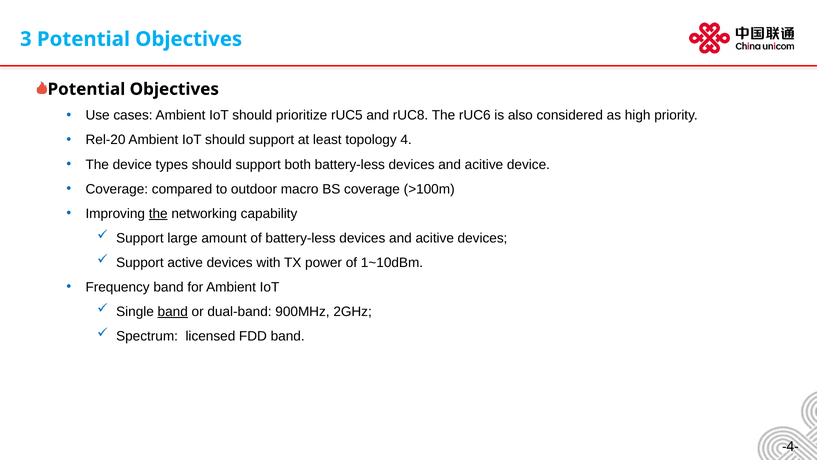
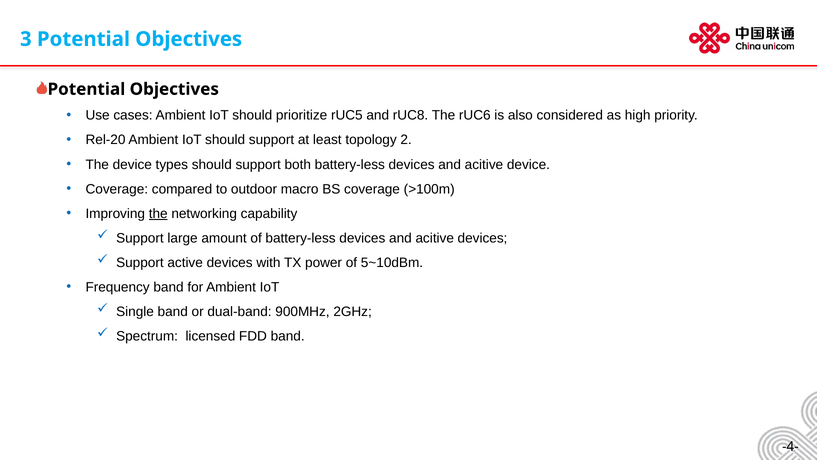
4: 4 -> 2 (406, 140)
1~10dBm: 1~10dBm -> 5~10dBm (392, 262)
band underline: present -> none (173, 311)
